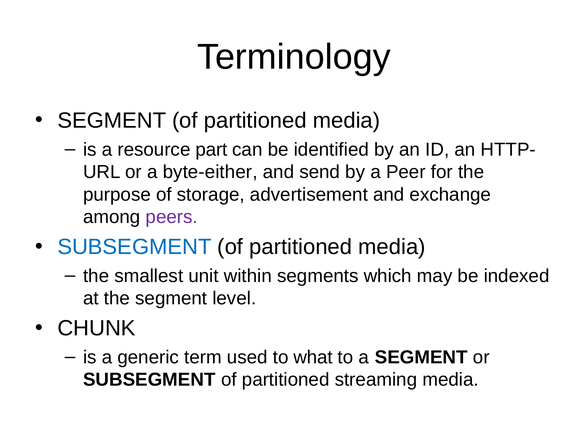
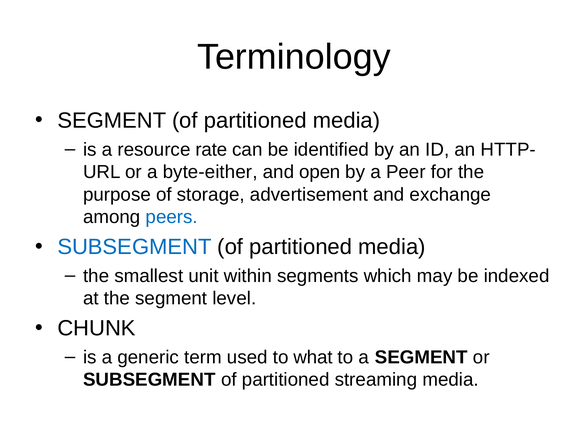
part: part -> rate (211, 149)
send: send -> open (320, 172)
peers colour: purple -> blue (172, 217)
